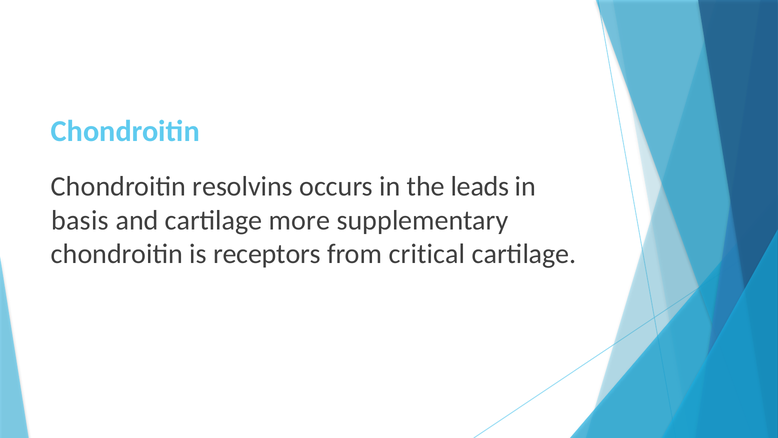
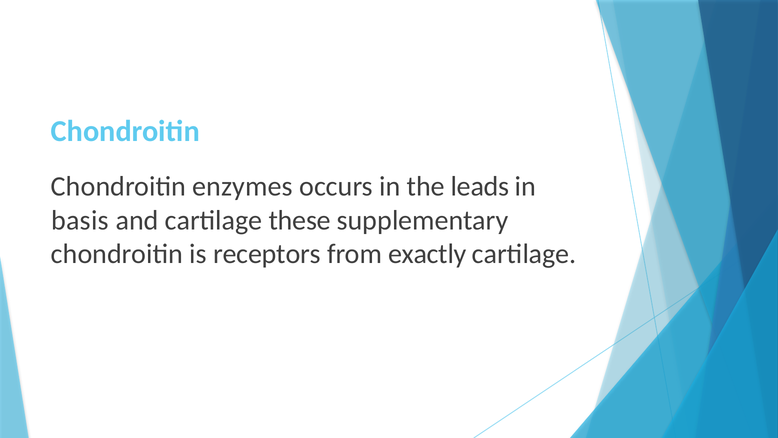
resolvins: resolvins -> enzymes (243, 186)
more: more -> these (300, 220)
critical: critical -> exactly (427, 254)
